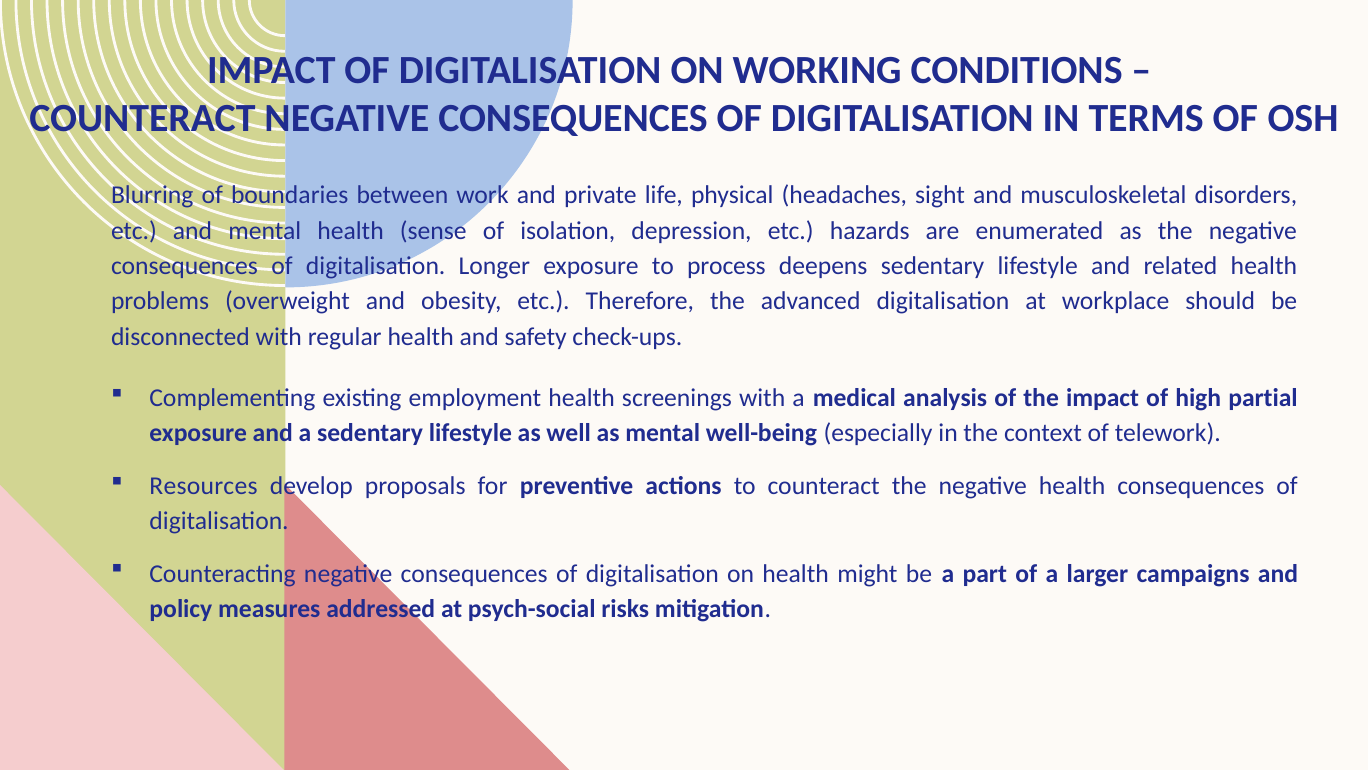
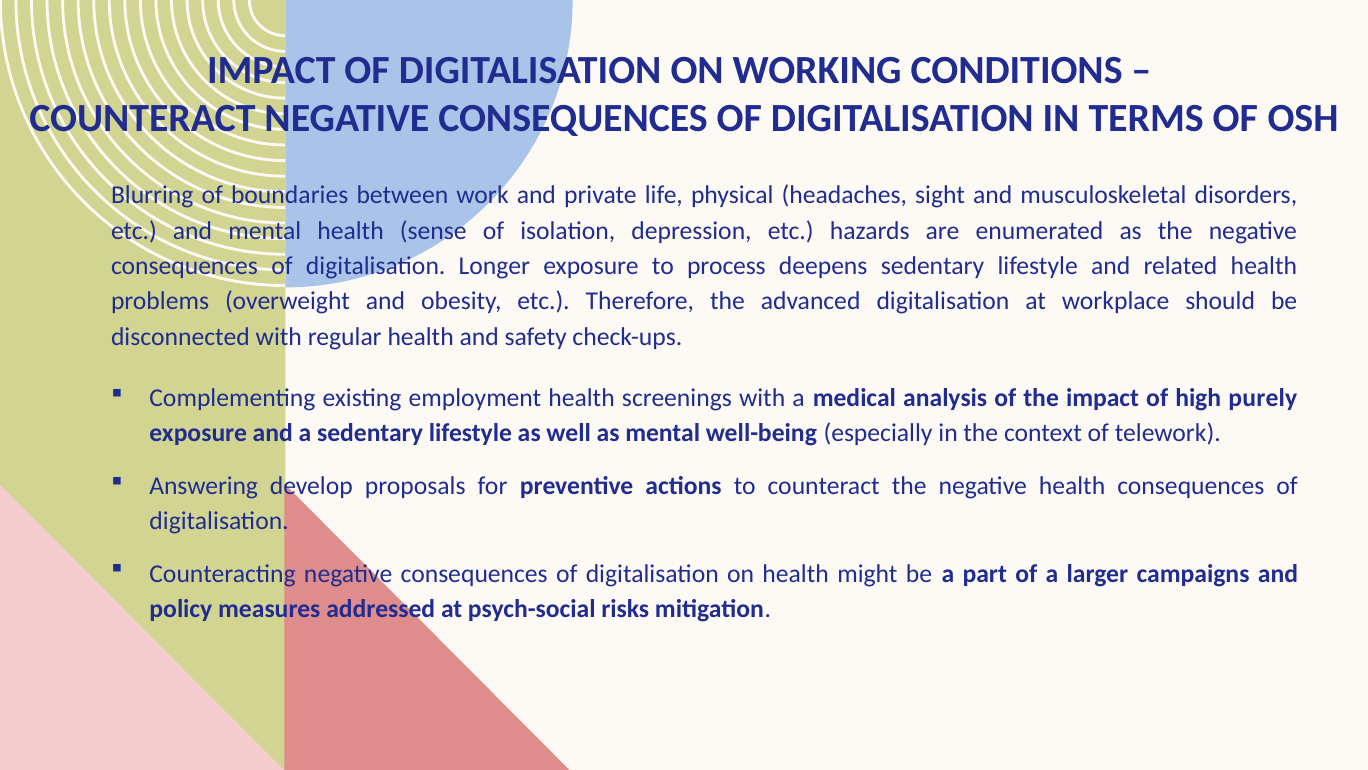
partial: partial -> purely (1263, 398)
Resources: Resources -> Answering (204, 485)
